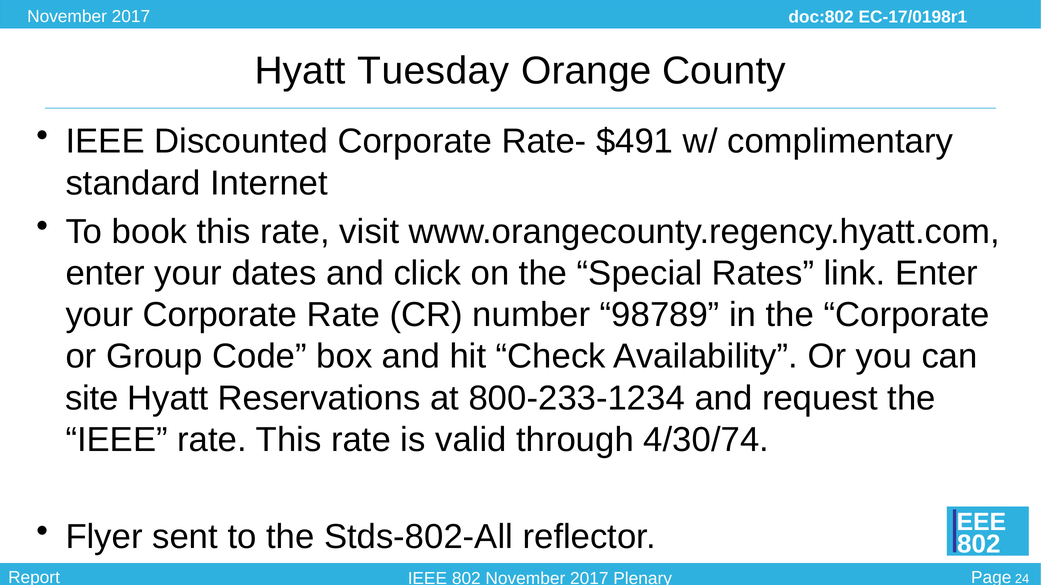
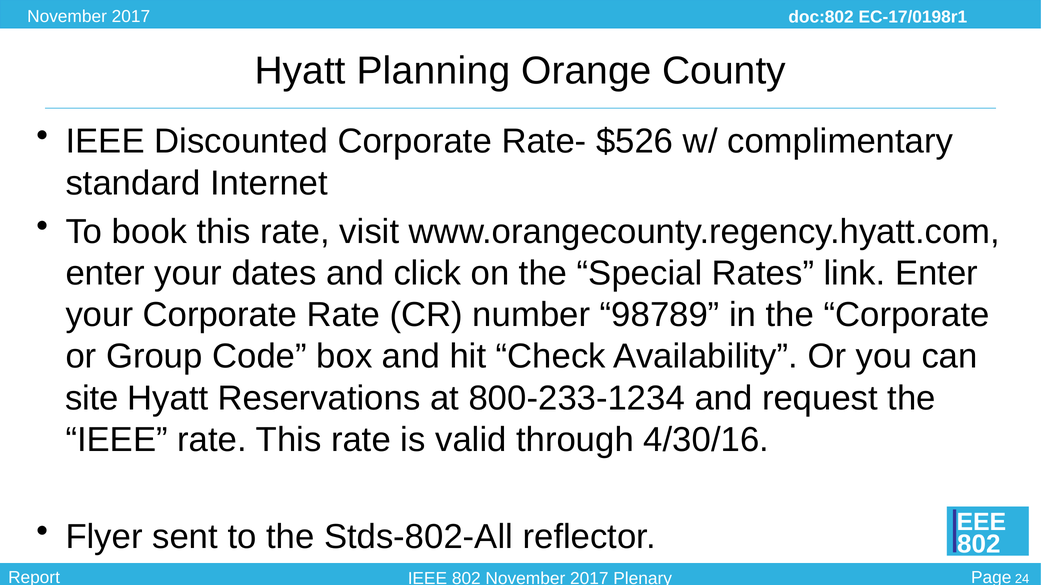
Tuesday: Tuesday -> Planning (433, 71)
$491: $491 -> $526 (635, 142)
4/30/74: 4/30/74 -> 4/30/16 (706, 440)
